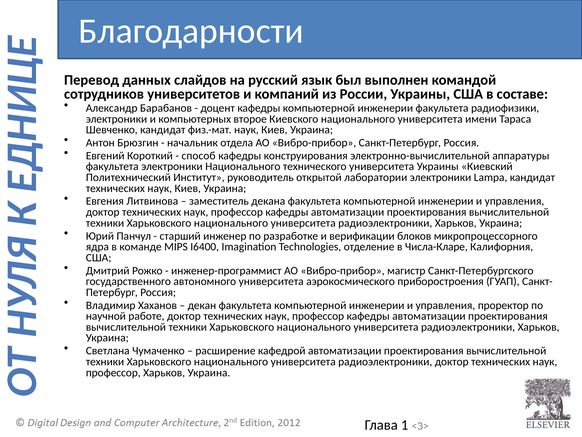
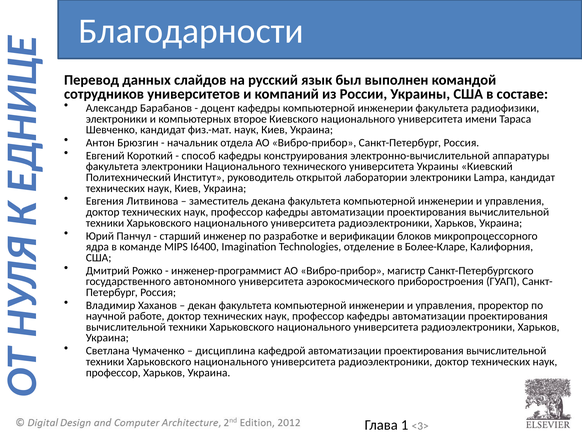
Числа-Кларе: Числа-Кларе -> Более-Кларе (436, 247)
расширение: расширение -> дисциплина (225, 350)
